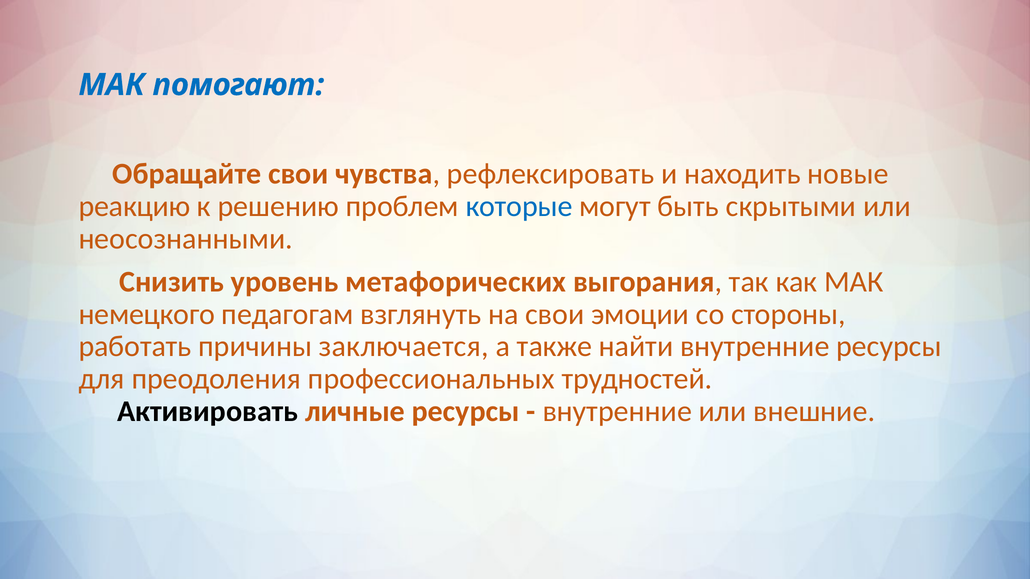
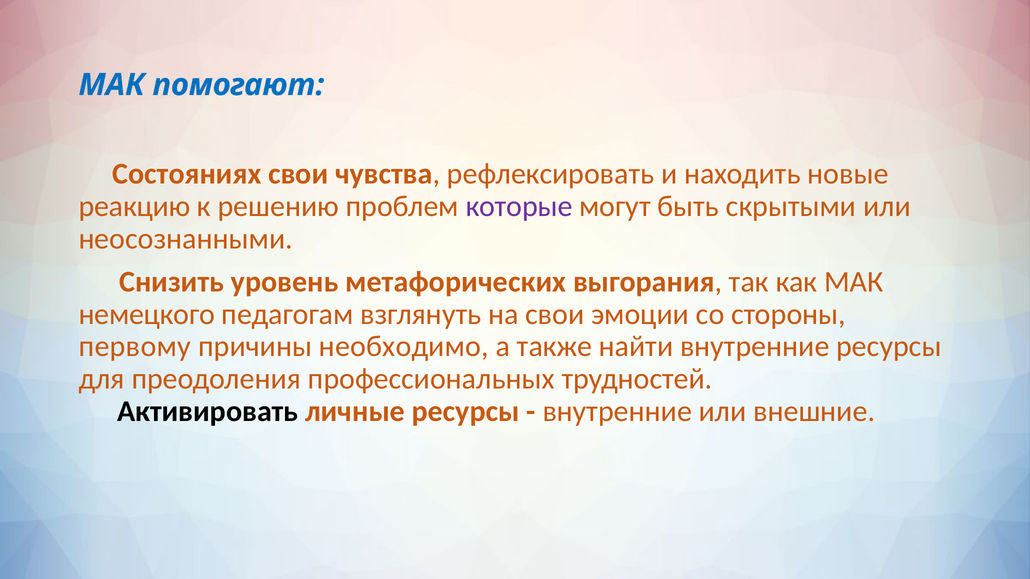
Обращайте: Обращайте -> Состояниях (187, 174)
которые colour: blue -> purple (519, 206)
работать: работать -> первому (135, 347)
заключается: заключается -> необходимо (404, 347)
